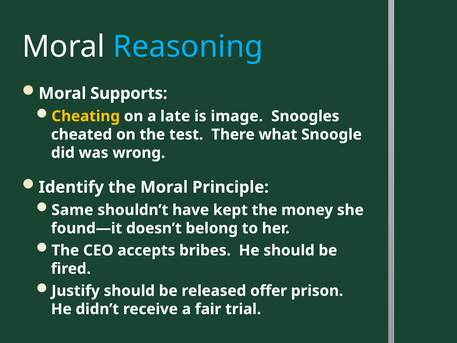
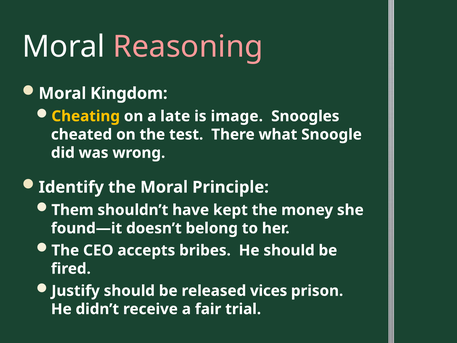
Reasoning colour: light blue -> pink (188, 47)
Supports: Supports -> Kingdom (129, 93)
Same: Same -> Them (73, 210)
offer: offer -> vices (269, 291)
